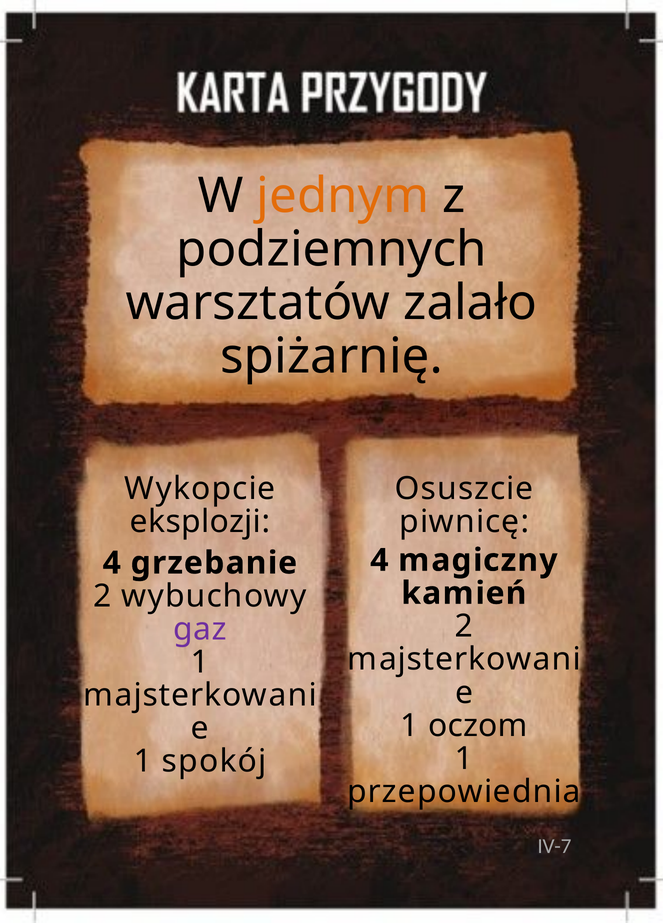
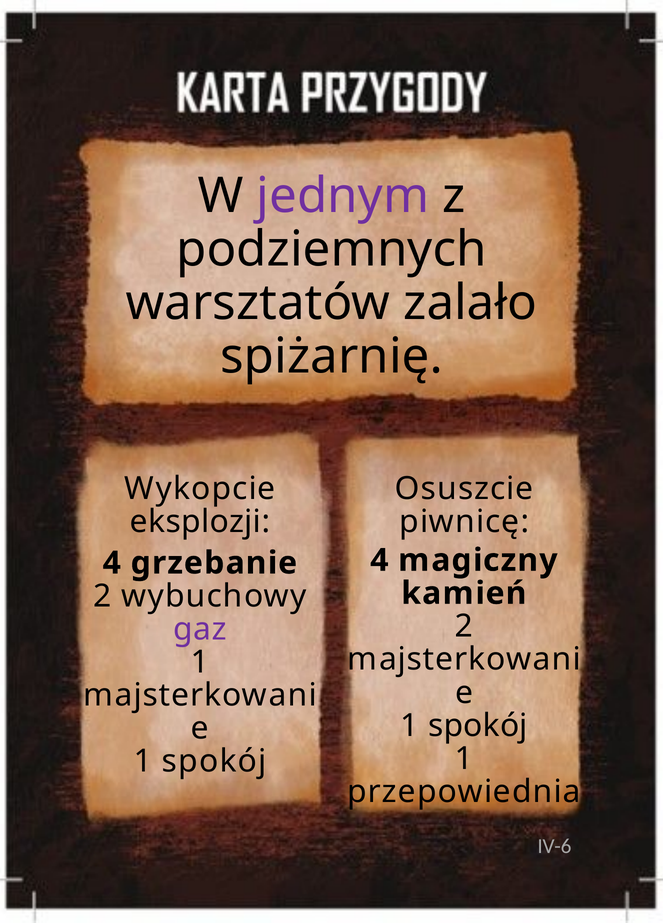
jednym colour: orange -> purple (343, 196)
oczom: oczom -> spokój (478, 725)
IV-7: IV-7 -> IV-6 (554, 846)
